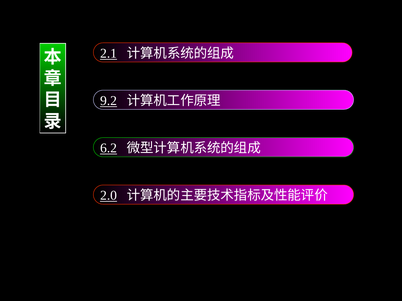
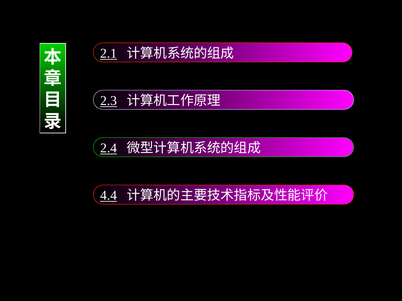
9.2: 9.2 -> 2.3 (109, 101)
6.2: 6.2 -> 2.4 (109, 148)
2.0: 2.0 -> 4.4 (109, 196)
